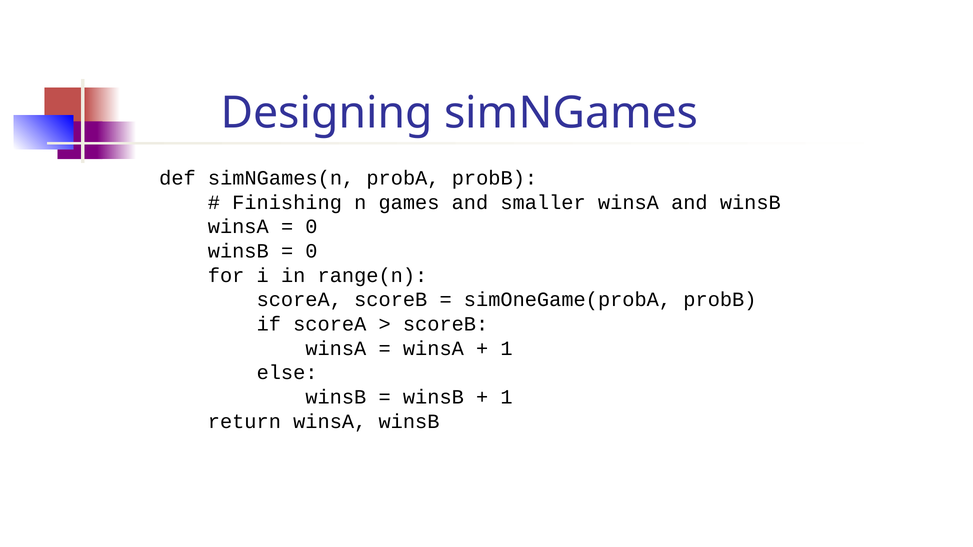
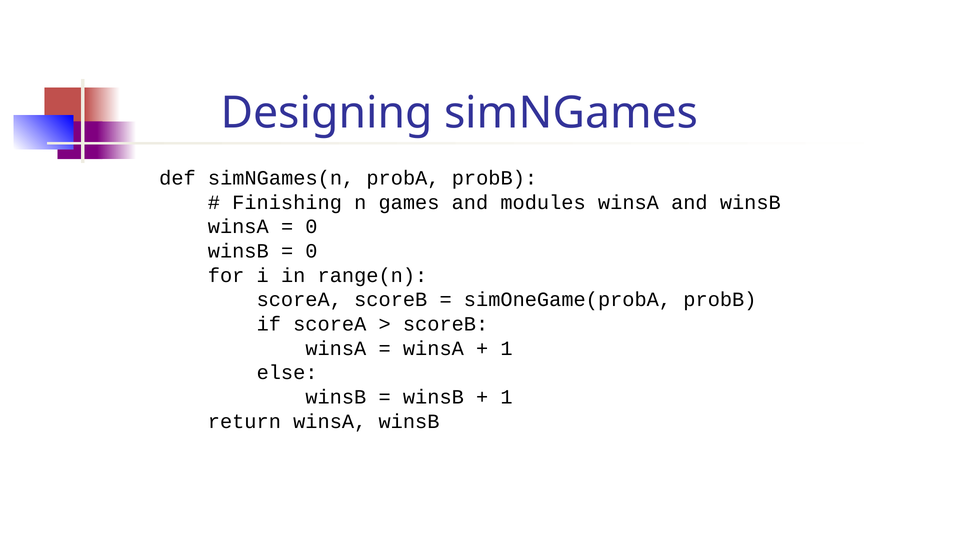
smaller: smaller -> modules (543, 203)
